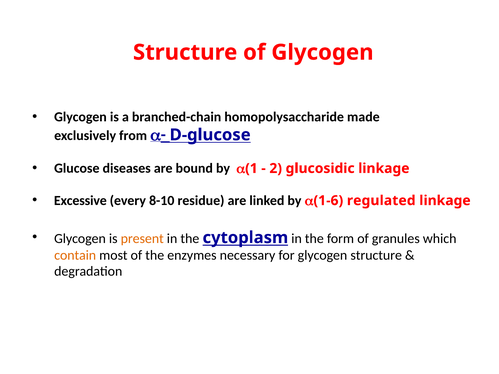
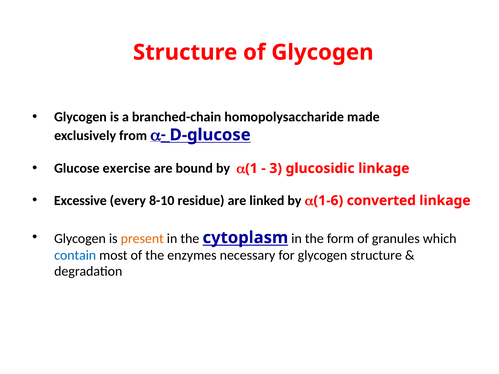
diseases: diseases -> exercise (127, 169)
2: 2 -> 3 (276, 169)
regulated: regulated -> converted (381, 201)
contain colour: orange -> blue (75, 255)
